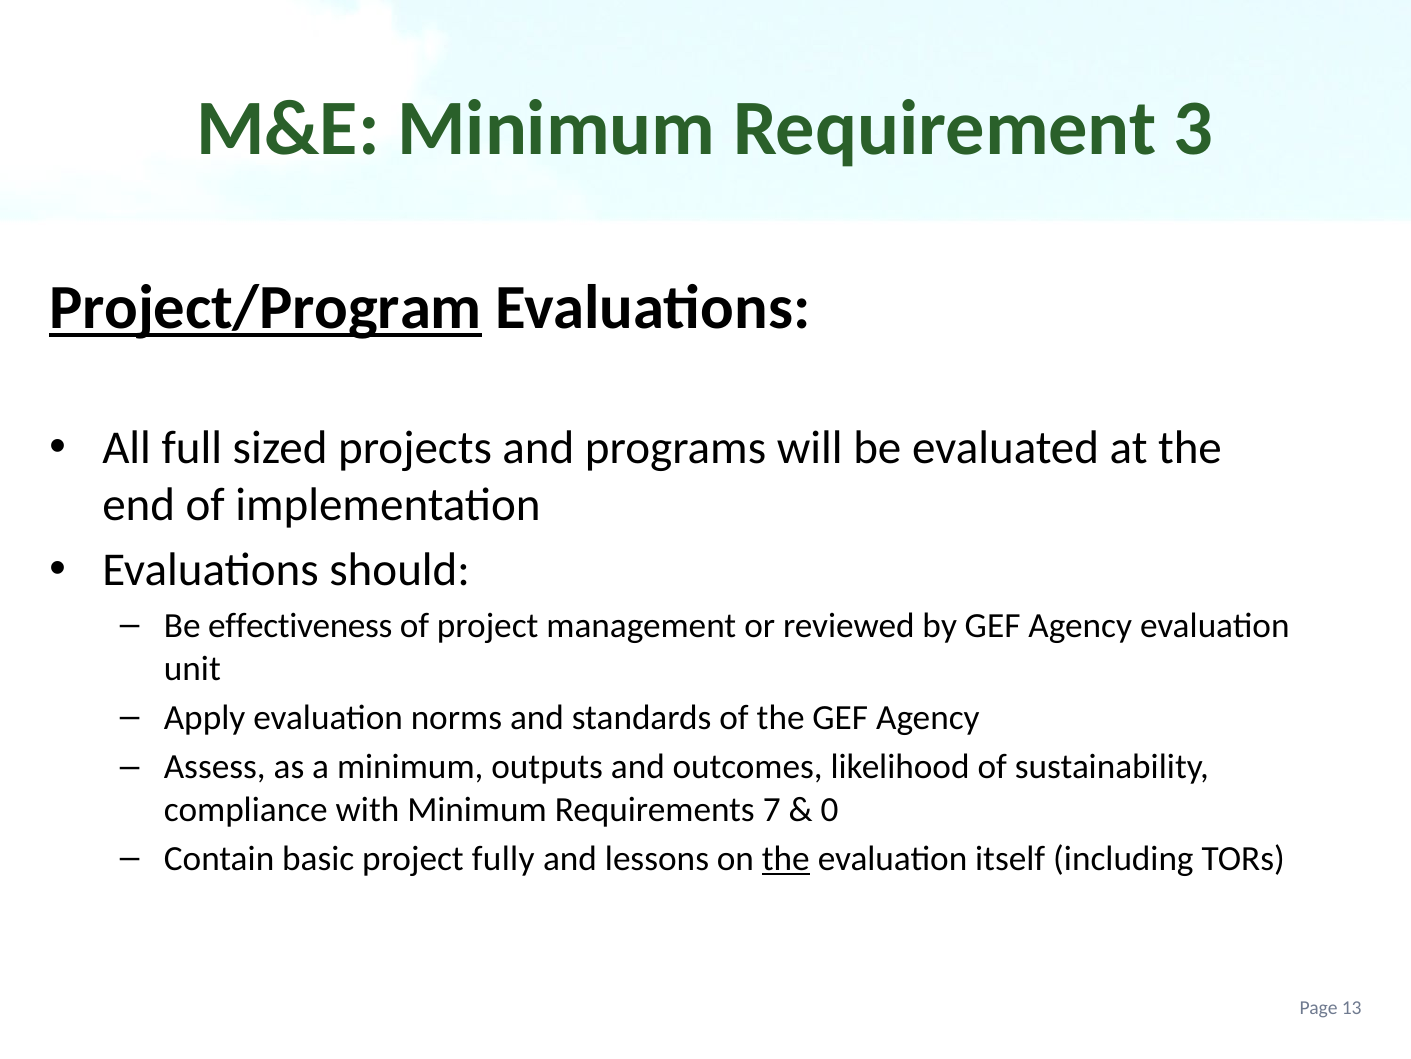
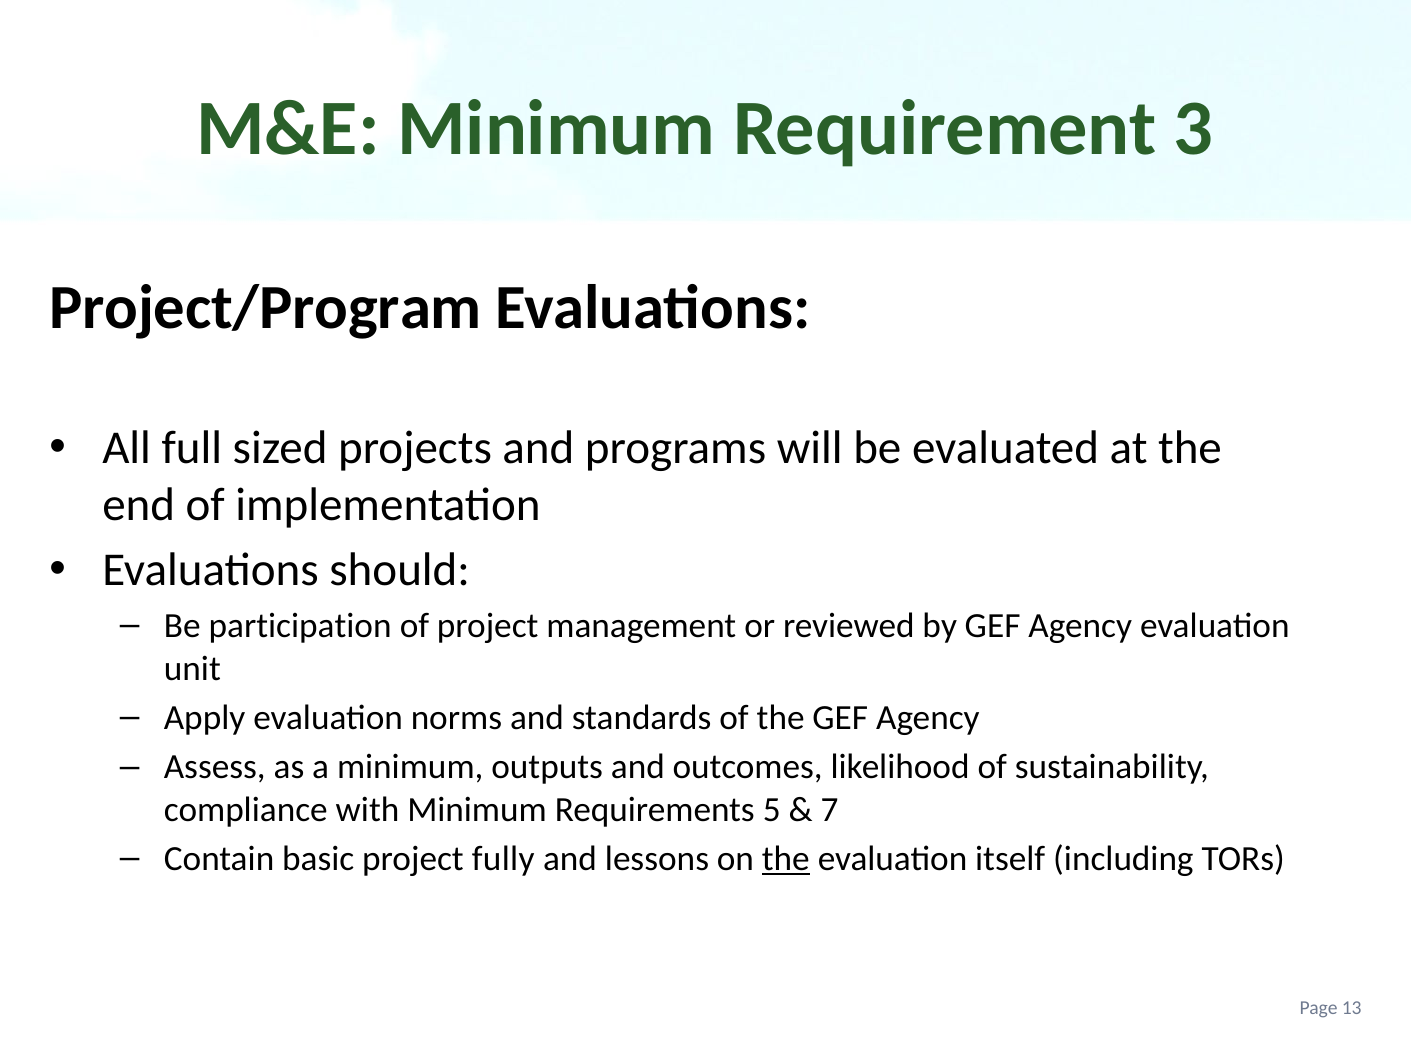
Project/Program underline: present -> none (266, 308)
effectiveness: effectiveness -> participation (300, 626)
7: 7 -> 5 (772, 809)
0: 0 -> 7 (829, 809)
